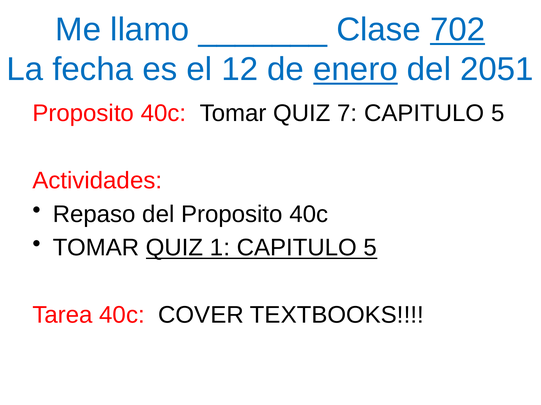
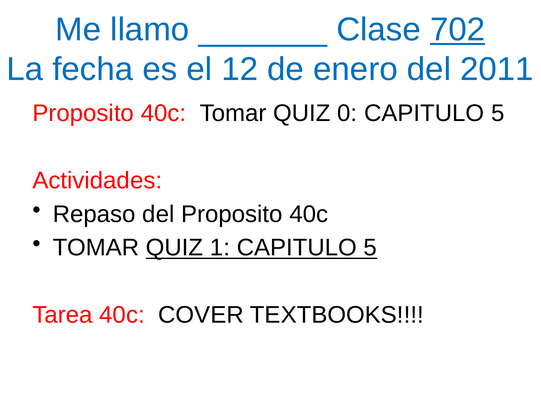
enero underline: present -> none (355, 69)
2051: 2051 -> 2011 (497, 69)
7: 7 -> 0 (347, 113)
